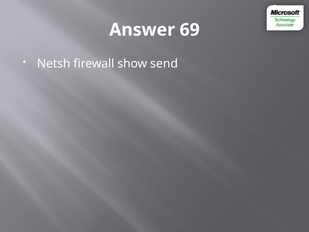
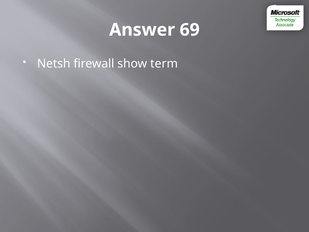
send: send -> term (164, 64)
